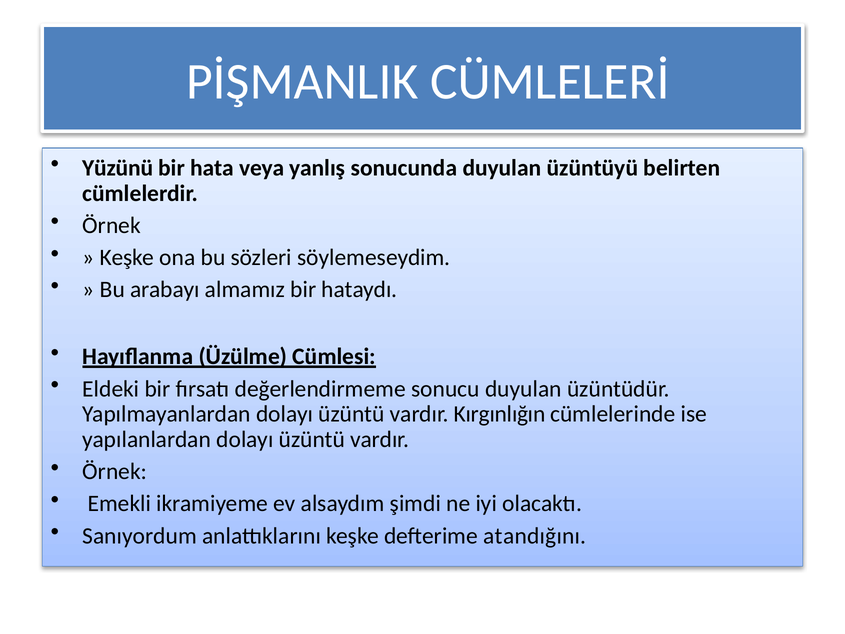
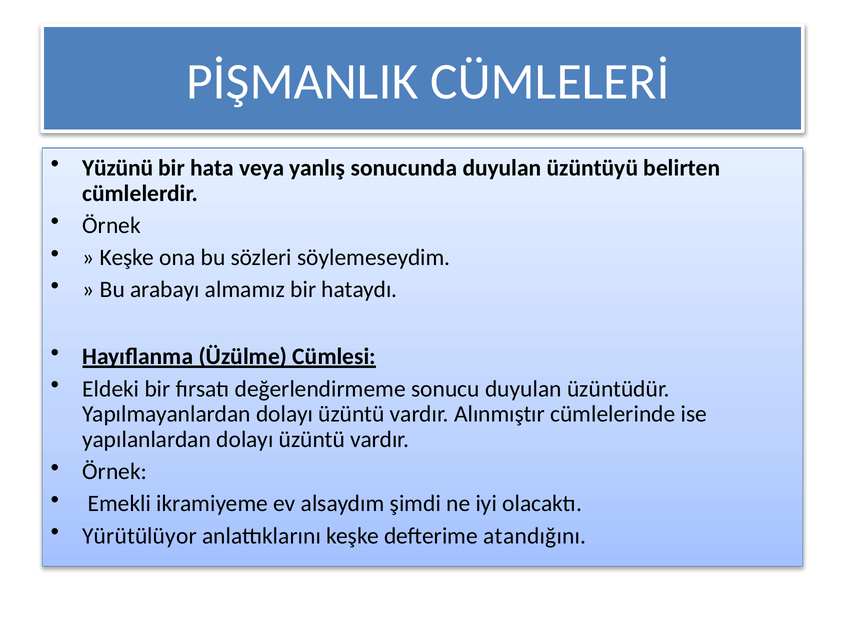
Kırgınlığın: Kırgınlığın -> Alınmıştır (500, 414)
Sanıyordum: Sanıyordum -> Yürütülüyor (140, 536)
